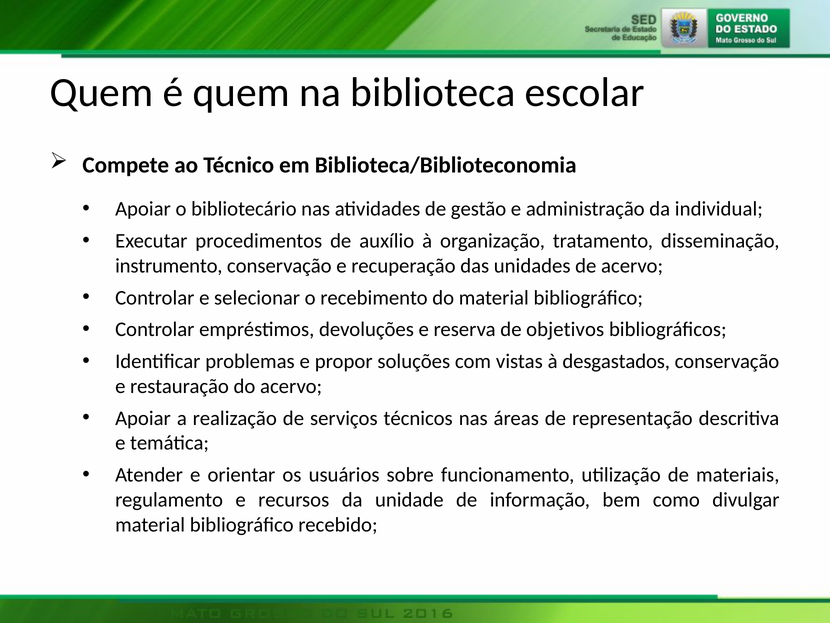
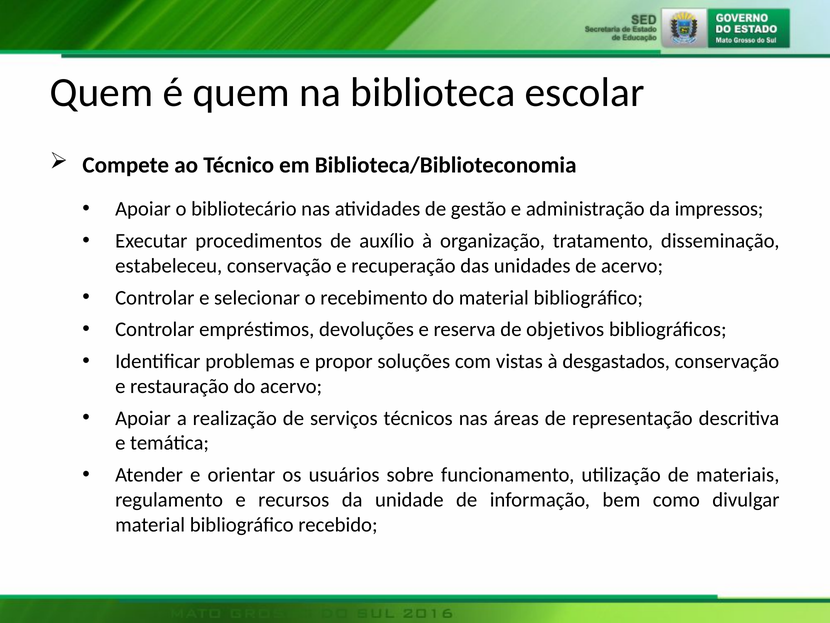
individual: individual -> impressos (719, 209)
instrumento: instrumento -> estabeleceu (169, 266)
